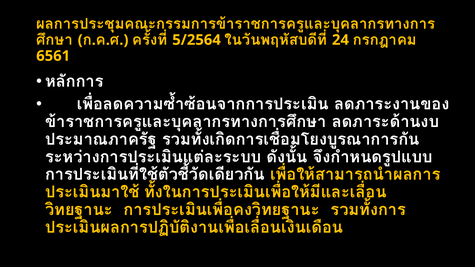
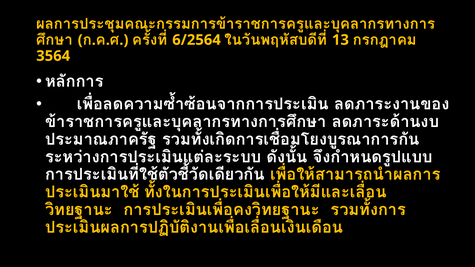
5/2564: 5/2564 -> 6/2564 (197, 40)
24: 24 -> 13 (340, 40)
6561: 6561 -> 3564 (53, 56)
